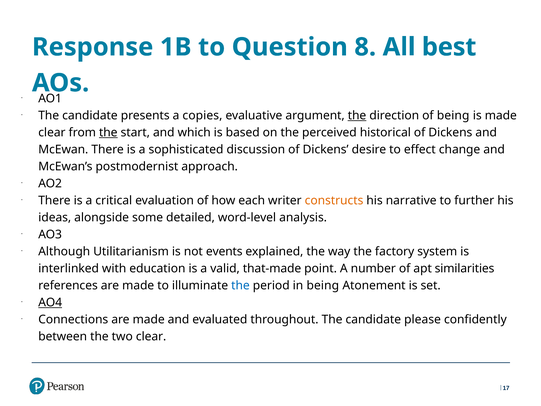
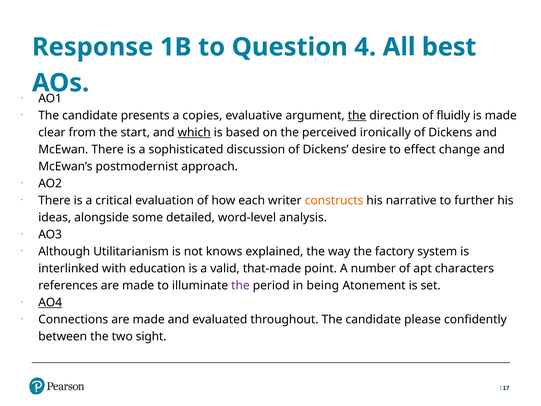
8: 8 -> 4 (365, 47)
of being: being -> fluidly (453, 115)
the underline: present -> none (108, 132)
which underline: none -> present (194, 132)
historical: historical -> ironically (385, 132)
events: events -> knows (224, 251)
similarities: similarities -> characters (464, 268)
the colour: blue -> purple (240, 285)
two clear: clear -> sight (151, 336)
